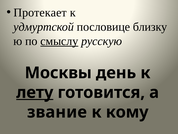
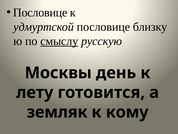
Протекает: Протекает -> Пословице (40, 13)
лету underline: present -> none (35, 92)
звание: звание -> земляк (57, 112)
